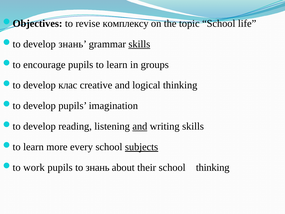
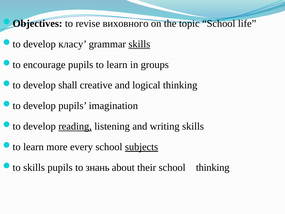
комплексу: комплексу -> виховного (126, 23)
develop знань: знань -> класу (73, 44)
клас: клас -> shall (68, 85)
reading underline: none -> present (75, 126)
and underline: present -> none (140, 126)
work: work -> skills (34, 167)
